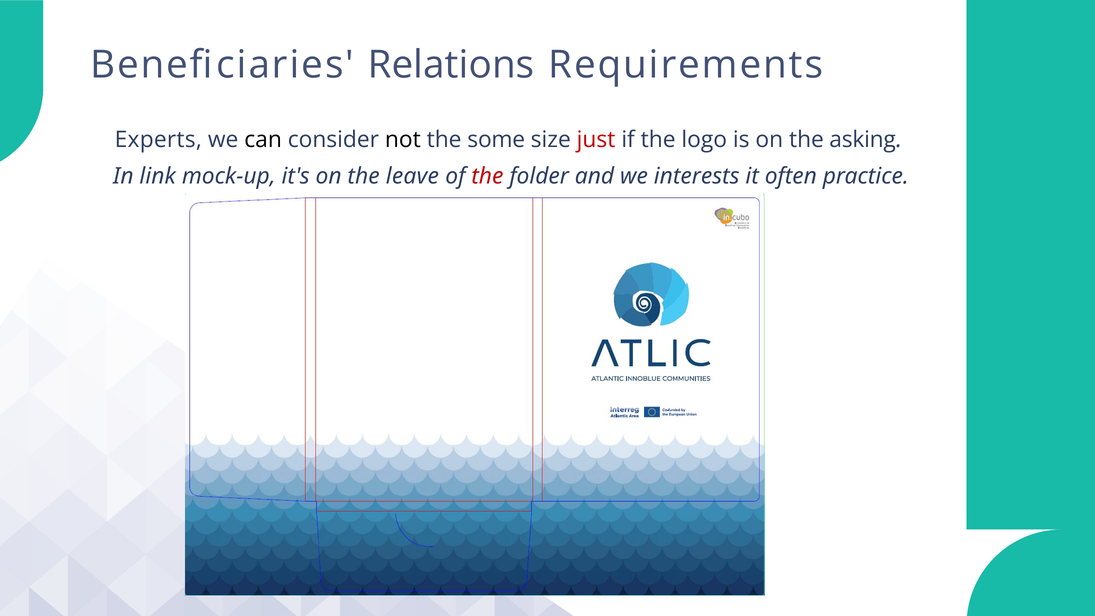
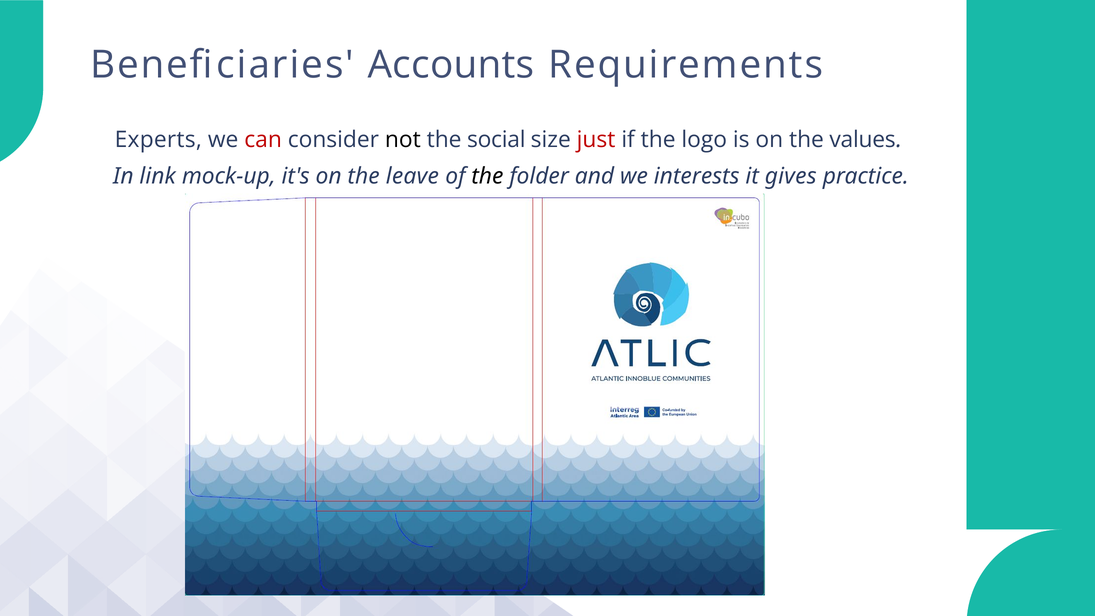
Relations: Relations -> Accounts (451, 65)
can colour: black -> red (263, 140)
some: some -> social (496, 140)
asking: asking -> values (863, 140)
the colour: red -> black (487, 176)
often: often -> gives (791, 176)
